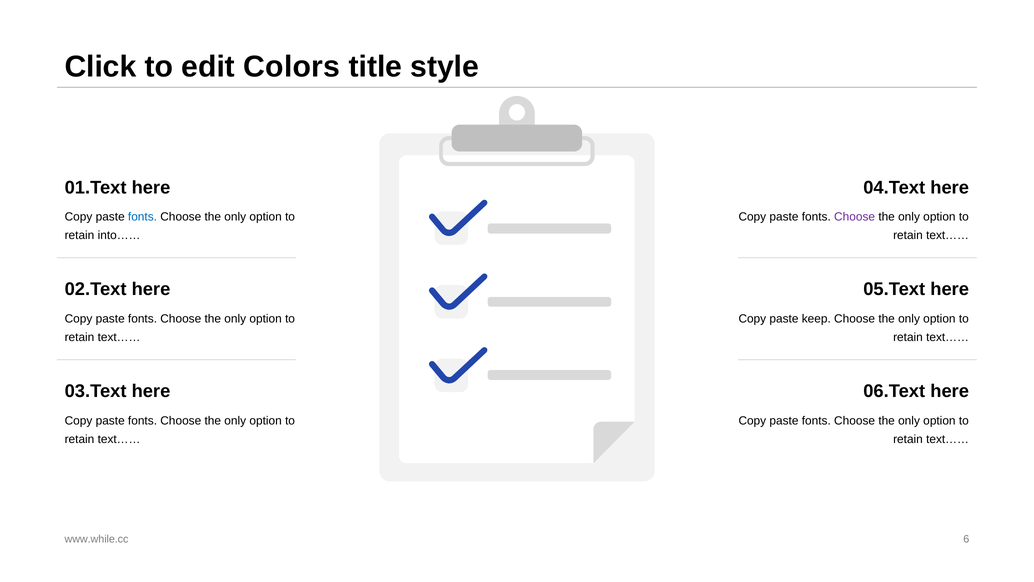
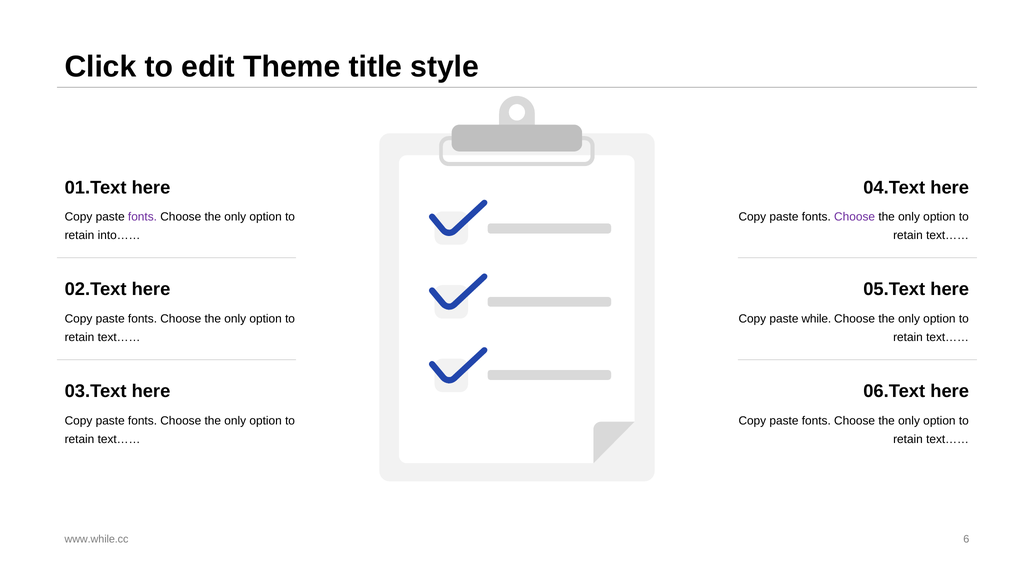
Colors: Colors -> Theme (292, 67)
fonts colour: blue -> purple (142, 217)
keep: keep -> while (816, 319)
